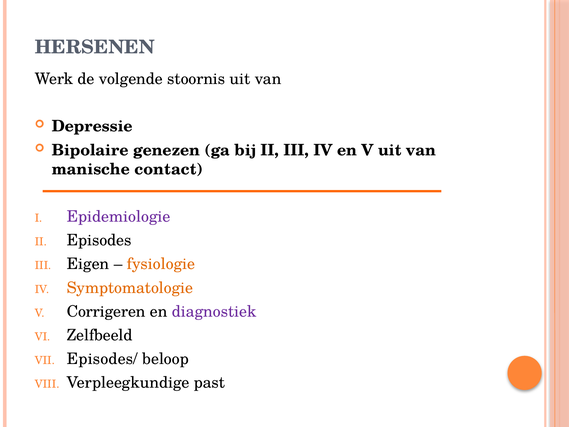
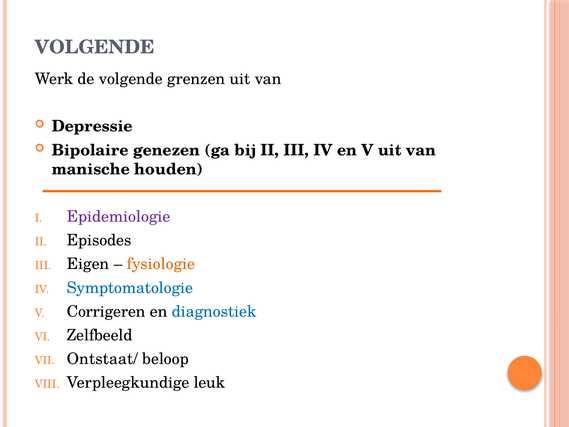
HERSENEN: HERSENEN -> VOLGENDE (95, 47)
stoornis: stoornis -> grenzen (196, 79)
contact: contact -> houden (169, 169)
Symptomatologie colour: orange -> blue (130, 288)
diagnostiek colour: purple -> blue (214, 311)
Episodes/: Episodes/ -> Ontstaat/ (102, 359)
past: past -> leuk (209, 383)
